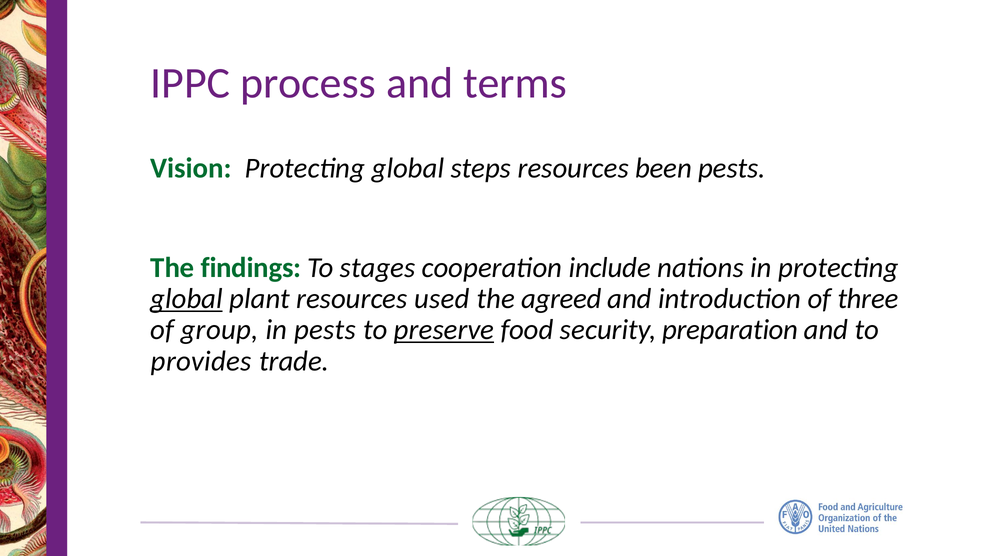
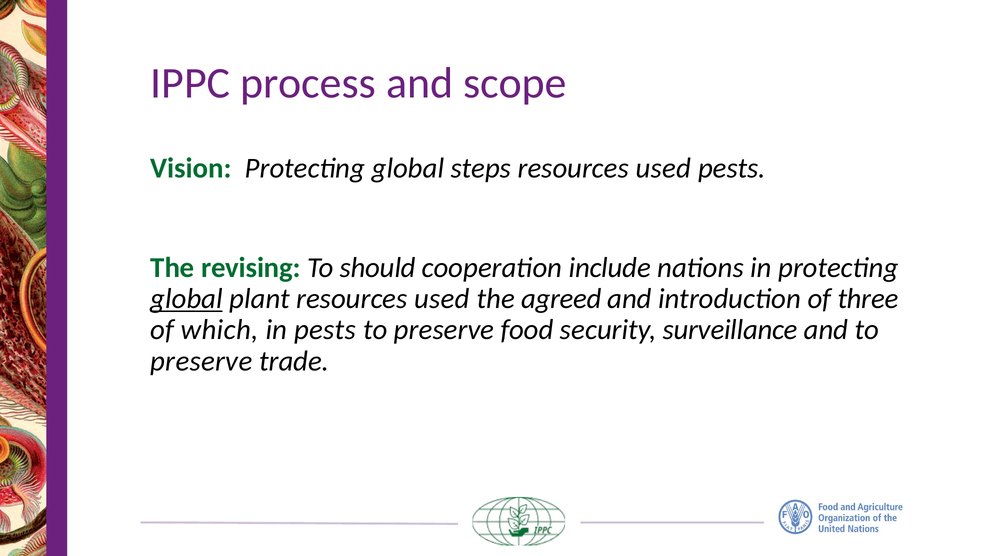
terms: terms -> scope (515, 83)
been: been -> used (663, 168)
findings: findings -> revising (251, 268)
stages: stages -> should (378, 268)
group: group -> which (220, 330)
preserve underline: present -> none (444, 330)
preparation: preparation -> surveillance (730, 330)
provides: provides -> preserve (201, 361)
